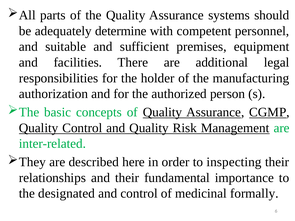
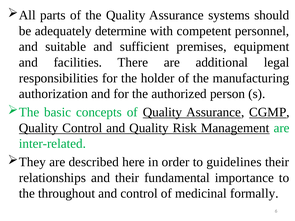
inspecting: inspecting -> guidelines (234, 162)
designated: designated -> throughout (67, 194)
